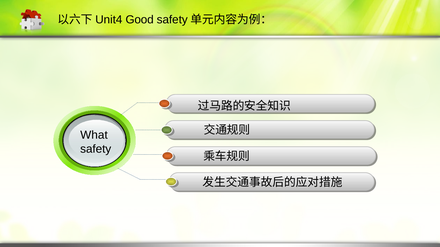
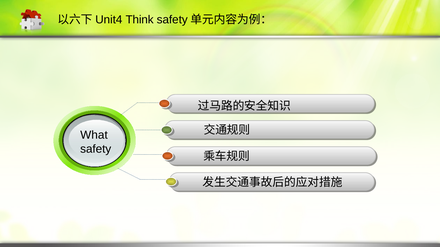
Good: Good -> Think (140, 20)
